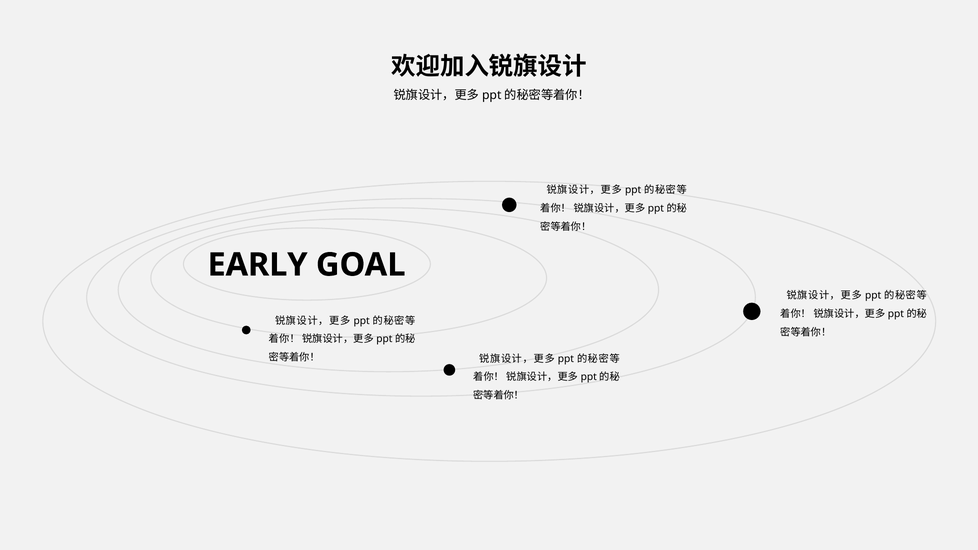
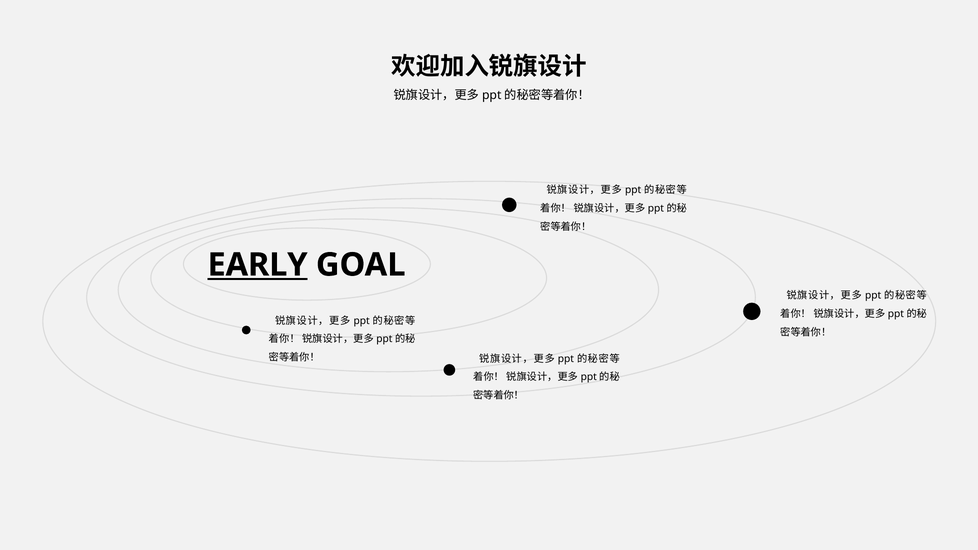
EARLY underline: none -> present (258, 265)
